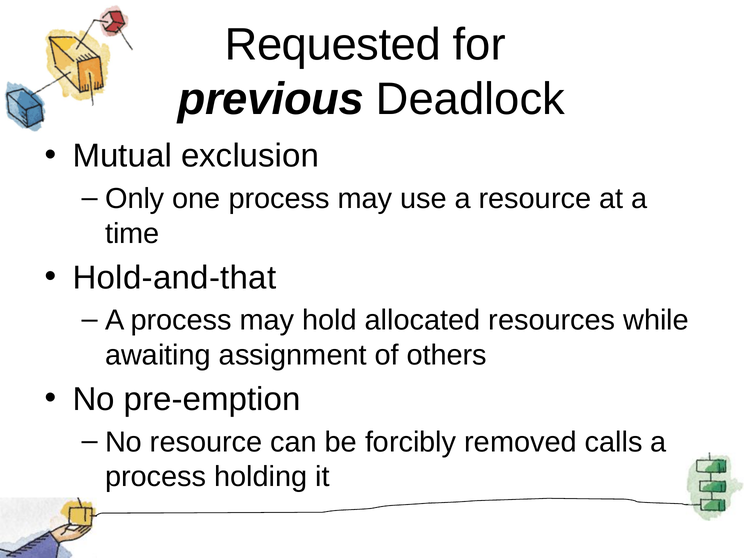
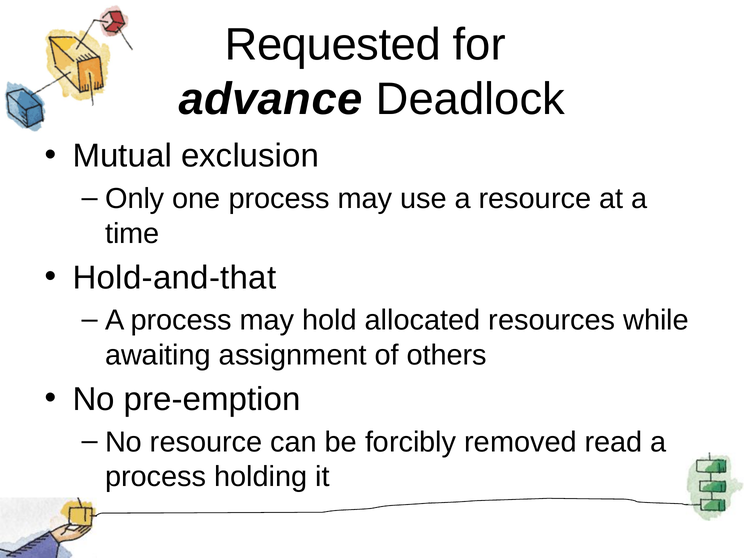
previous: previous -> advance (270, 99)
calls: calls -> read (614, 442)
